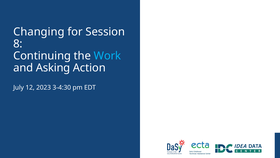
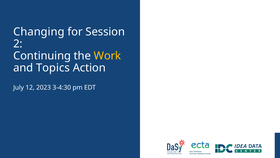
8: 8 -> 2 (18, 44)
Work colour: light blue -> yellow (107, 56)
Asking: Asking -> Topics (53, 68)
